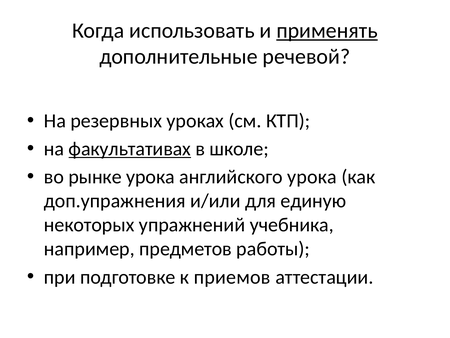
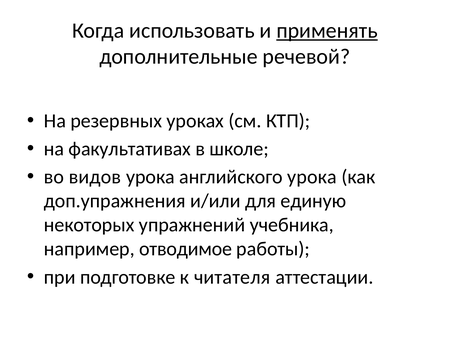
факультативах underline: present -> none (130, 149)
рынке: рынке -> видов (95, 177)
предметов: предметов -> отводимое (186, 249)
приемов: приемов -> читателя (232, 277)
